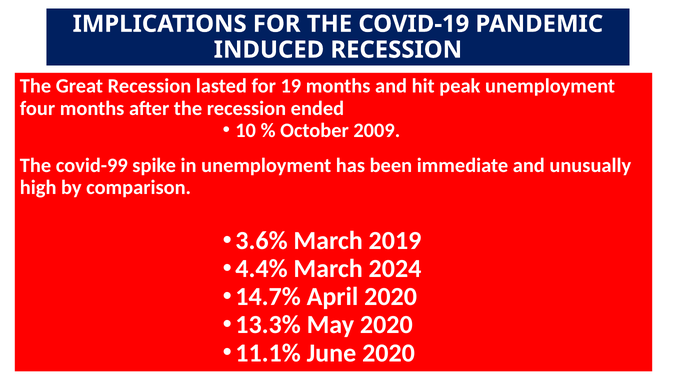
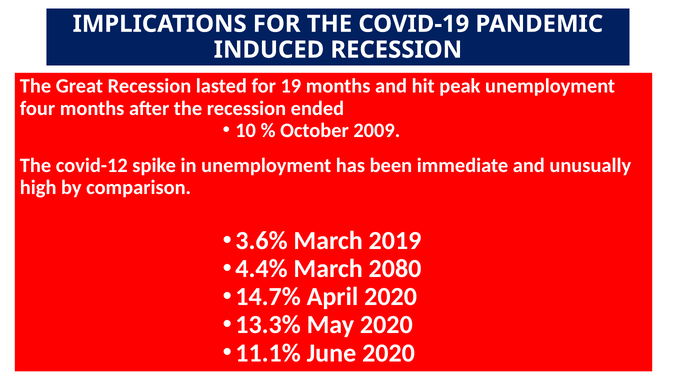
covid-99: covid-99 -> covid-12 (92, 165)
2024: 2024 -> 2080 (395, 269)
